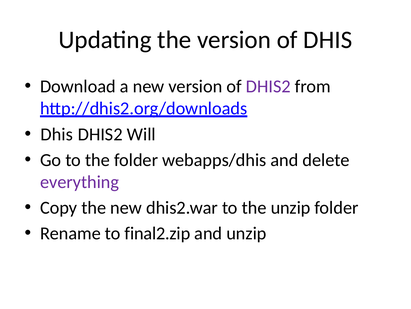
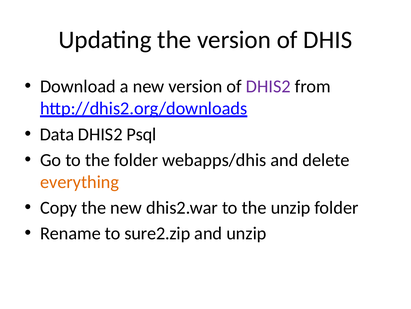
Dhis: Dhis -> Data (57, 134)
Will: Will -> Psql (141, 134)
everything colour: purple -> orange (80, 182)
final2.zip: final2.zip -> sure2.zip (157, 233)
